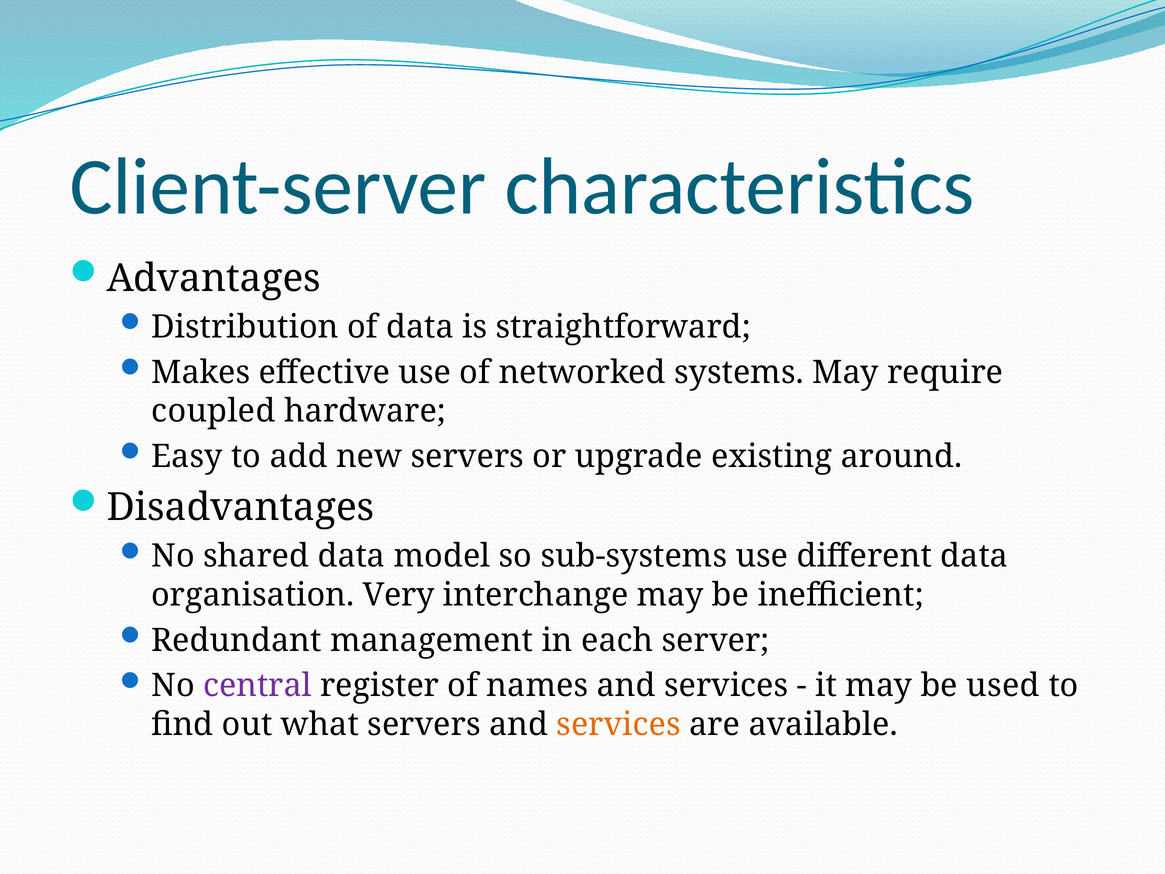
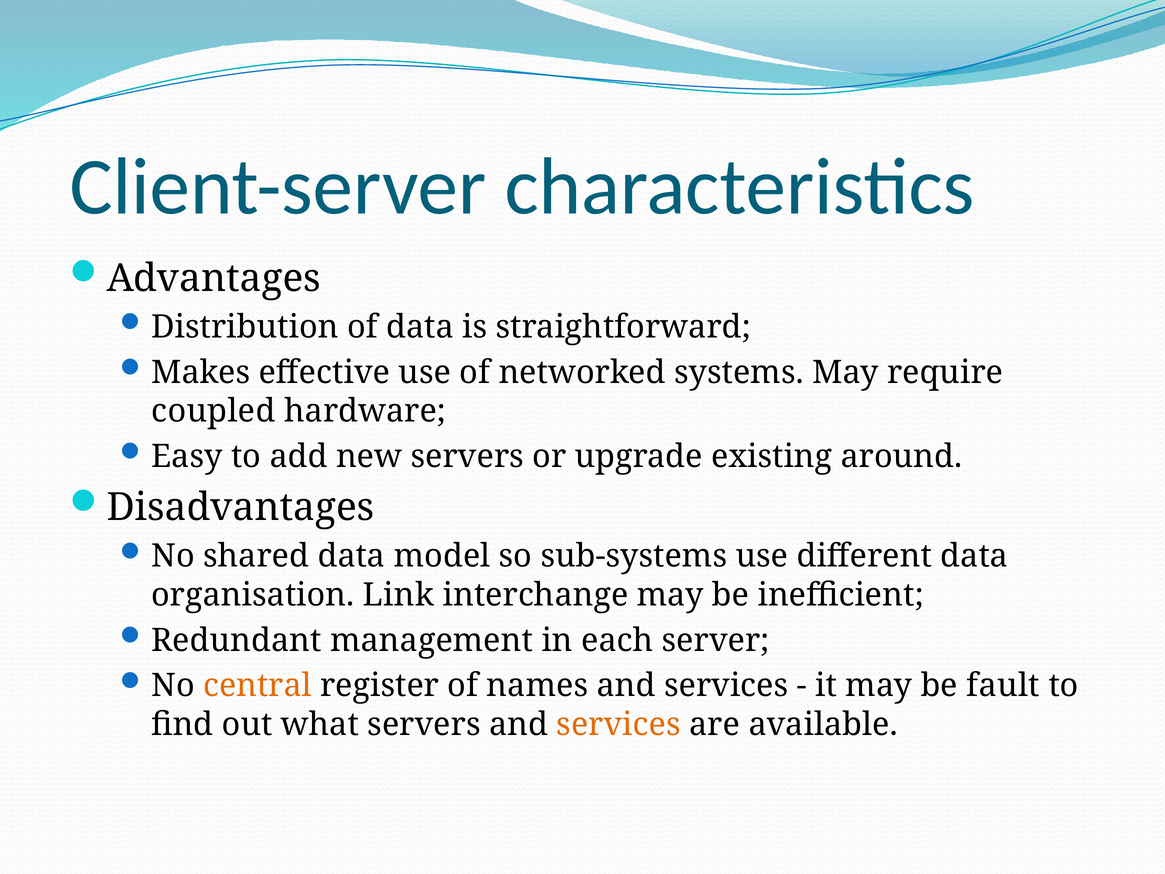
Very: Very -> Link (398, 595)
central colour: purple -> orange (257, 686)
used: used -> fault (1003, 686)
